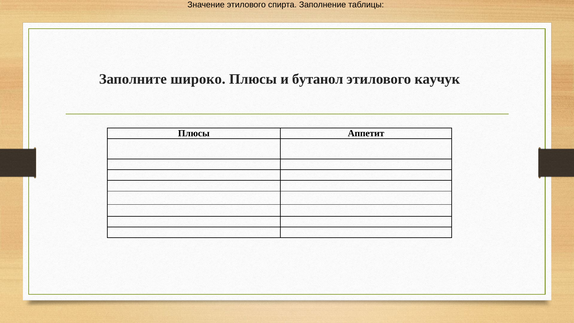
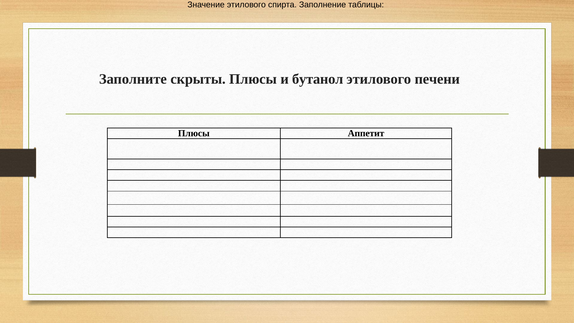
широко: широко -> скрыты (198, 79)
каучук: каучук -> печени (437, 79)
